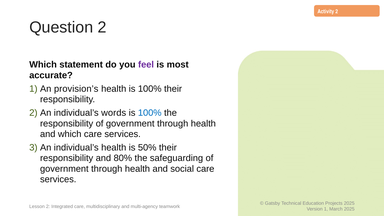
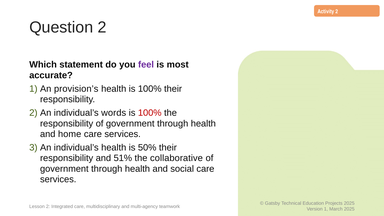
100% colour: blue -> red (150, 113)
and which: which -> home (70, 134)
80%: 80% -> 51% (123, 158)
safeguarding: safeguarding -> collaborative (176, 158)
